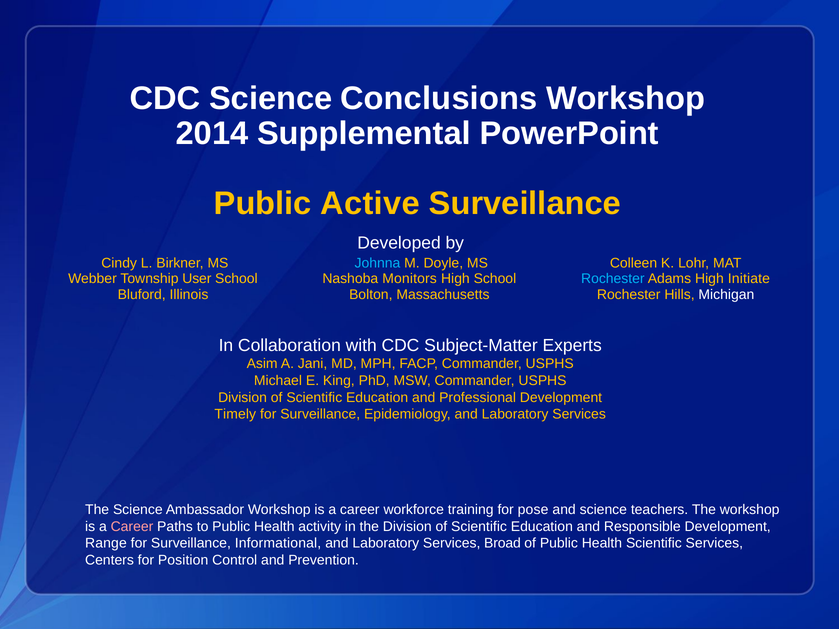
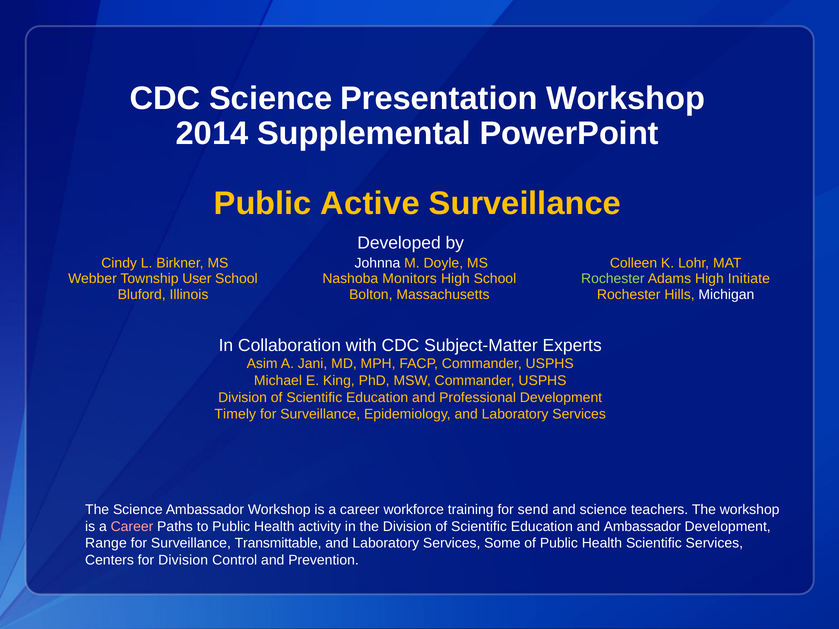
Conclusions: Conclusions -> Presentation (439, 99)
Johnna colour: light blue -> white (377, 263)
Rochester colour: light blue -> light green (613, 279)
pose: pose -> send (533, 510)
and Responsible: Responsible -> Ambassador (642, 527)
Informational: Informational -> Transmittable (278, 543)
Broad: Broad -> Some (502, 543)
for Position: Position -> Division (183, 560)
